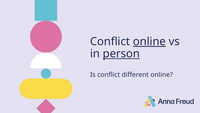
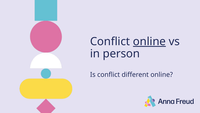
person underline: present -> none (121, 54)
